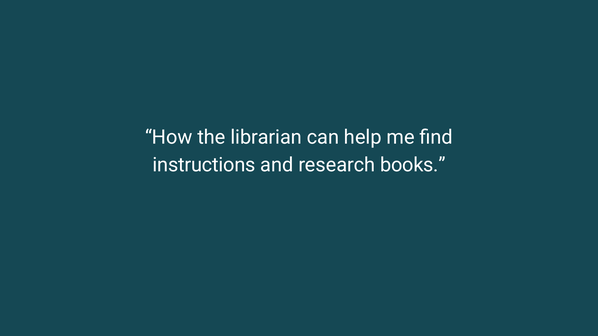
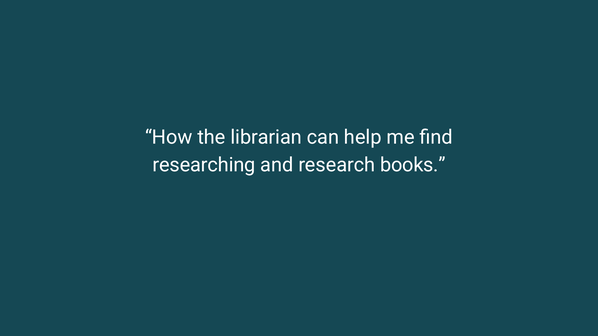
instructions: instructions -> researching (204, 165)
